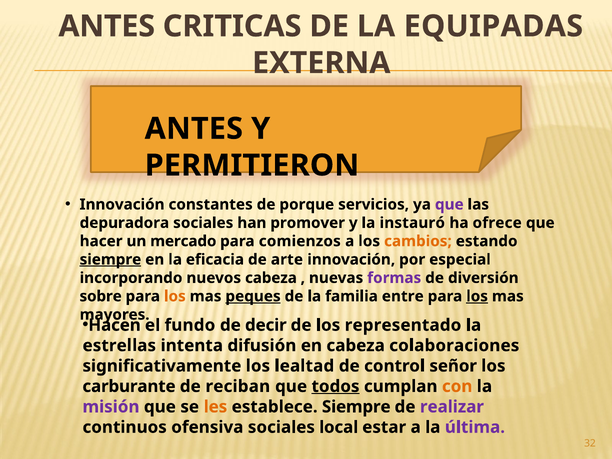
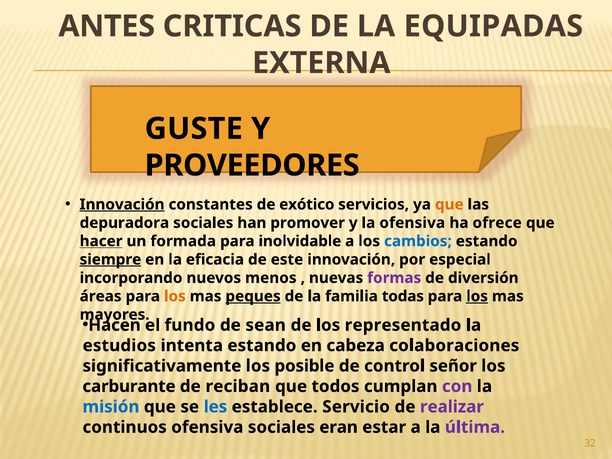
ANTES: ANTES -> GUSTE (194, 129)
PERMITIERON: PERMITIERON -> PROVEEDORES (252, 165)
Innovación underline: none -> present (122, 204)
porque: porque -> exótico (307, 204)
que colour: purple -> orange (449, 204)
la instauró: instauró -> ofensiva (412, 223)
hacer underline: none -> present (101, 241)
mercado: mercado -> formada (183, 241)
comienzos: comienzos -> inolvidable (300, 241)
cambios colour: orange -> blue (418, 241)
arte: arte -> este (287, 260)
nuevos cabeza: cabeza -> menos (271, 278)
sobre: sobre -> áreas (101, 296)
entre: entre -> todas (403, 296)
decir: decir -> sean (266, 325)
estrellas: estrellas -> estudios (119, 346)
intenta difusión: difusión -> estando (262, 346)
lealtad: lealtad -> posible (304, 366)
todos underline: present -> none (336, 386)
con colour: orange -> purple (457, 386)
misión colour: purple -> blue (111, 407)
les colour: orange -> blue (215, 407)
establece Siempre: Siempre -> Servicio (356, 407)
local: local -> eran (339, 427)
